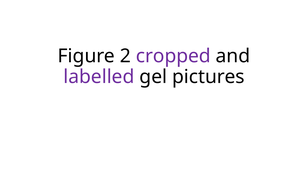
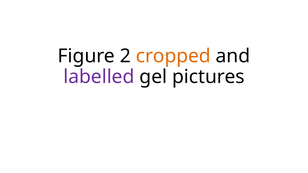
cropped colour: purple -> orange (173, 56)
